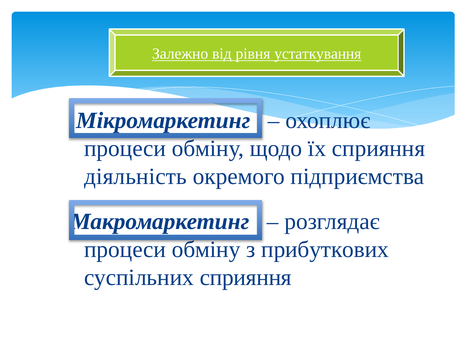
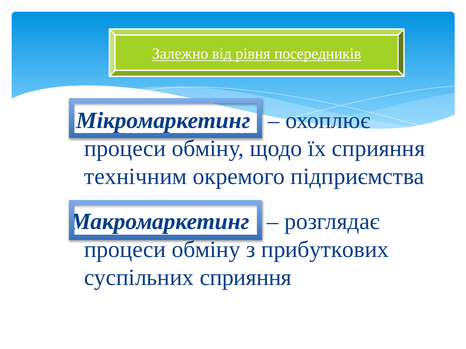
устаткування: устаткування -> посередників (318, 54)
діяльність: діяльність -> технічним (136, 177)
